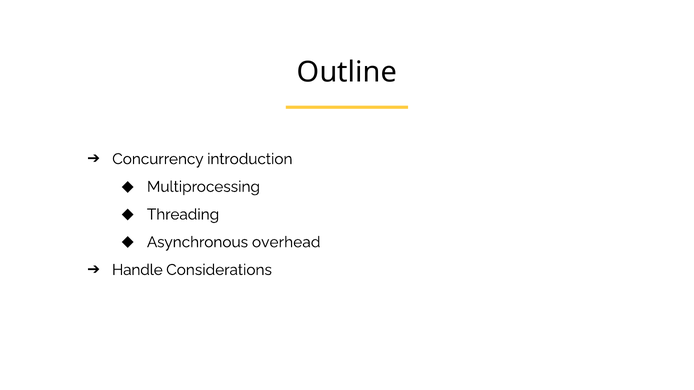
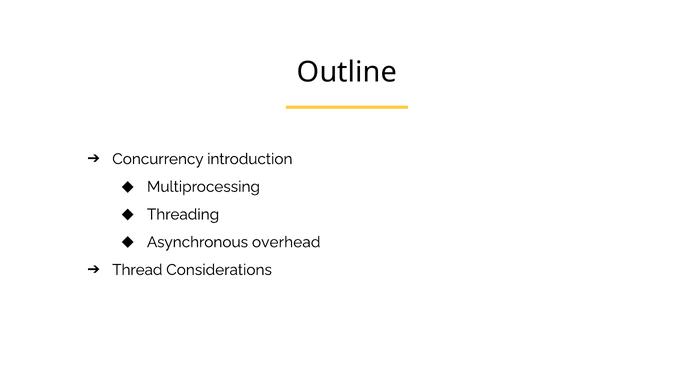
Handle: Handle -> Thread (137, 270)
